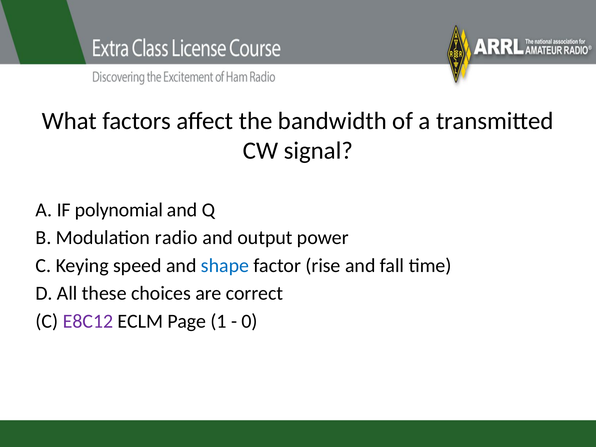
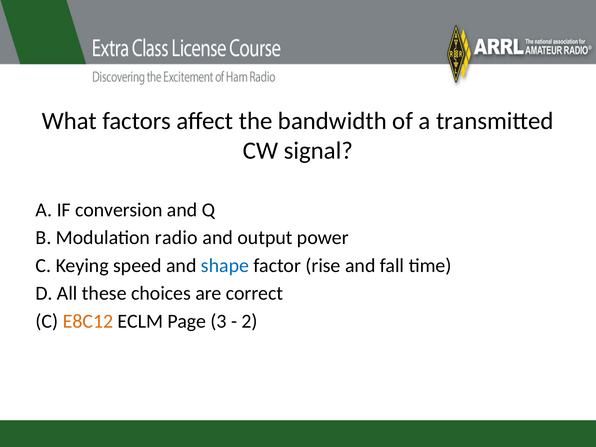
polynomial: polynomial -> conversion (119, 210)
E8C12 colour: purple -> orange (88, 321)
1: 1 -> 3 (219, 321)
0: 0 -> 2 (250, 321)
